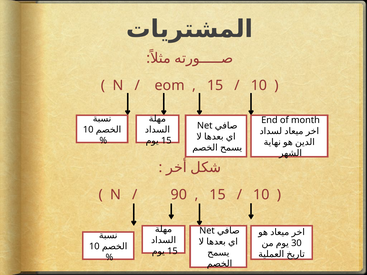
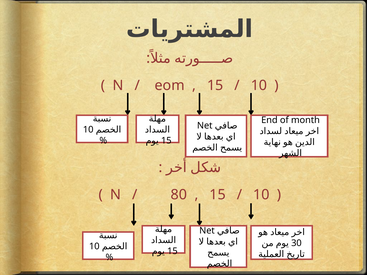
90: 90 -> 80 (179, 195)
